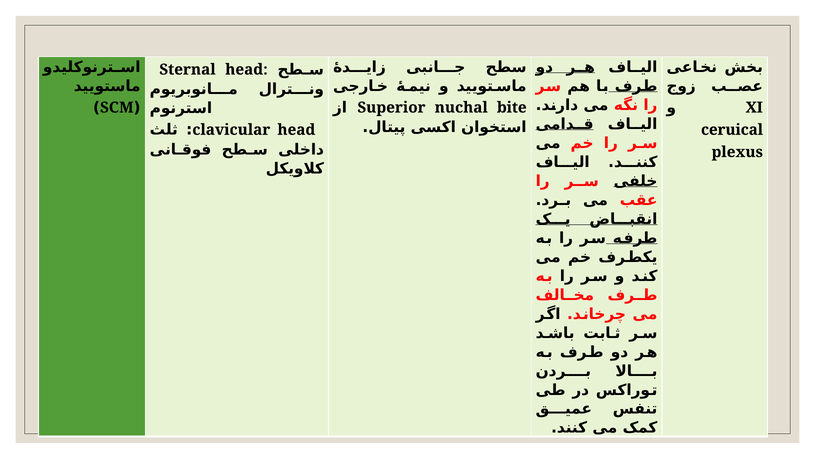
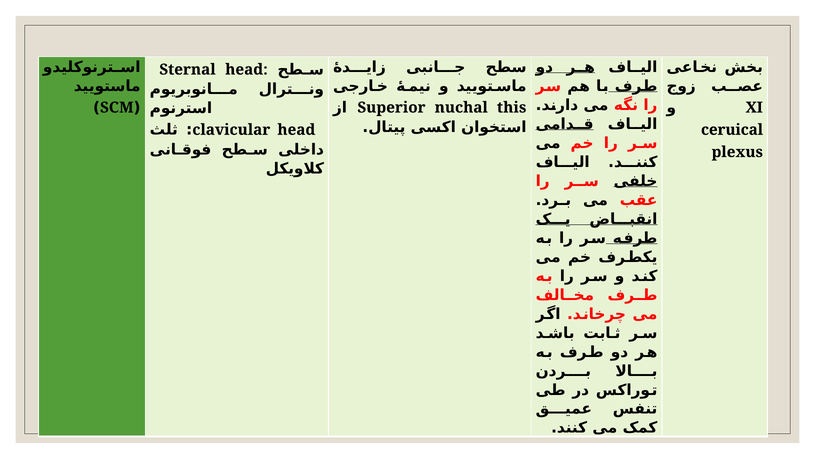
bite: bite -> this (512, 107)
